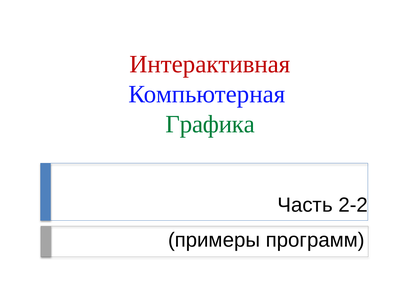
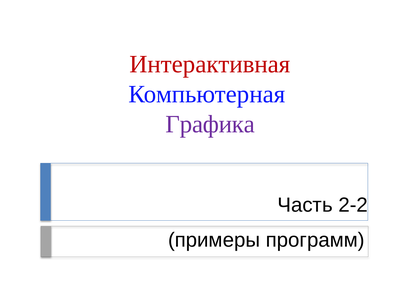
Графика colour: green -> purple (210, 124)
